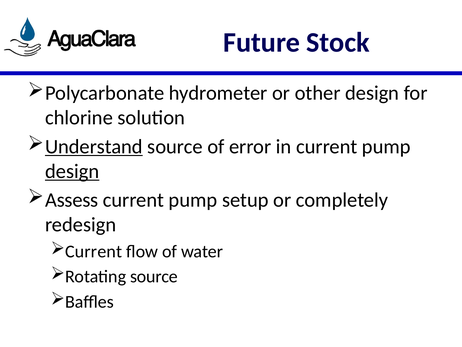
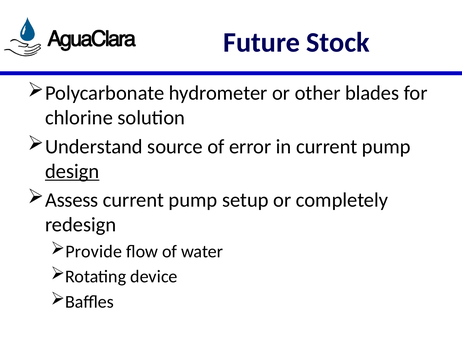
other design: design -> blades (372, 93)
Understand underline: present -> none (94, 146)
Current: Current -> Provide (94, 251)
Rotating source: source -> device (154, 276)
